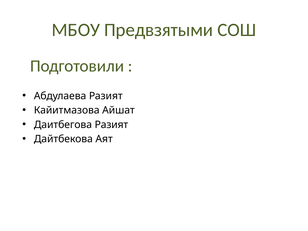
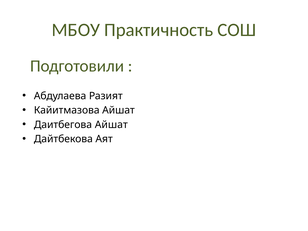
Предвзятыми: Предвзятыми -> Практичность (159, 30)
Даитбегова Разият: Разият -> Айшат (111, 125)
